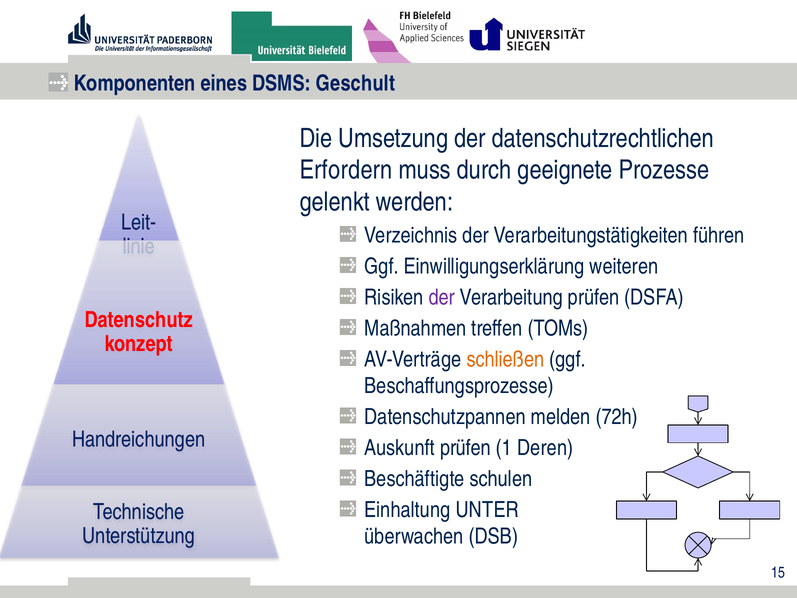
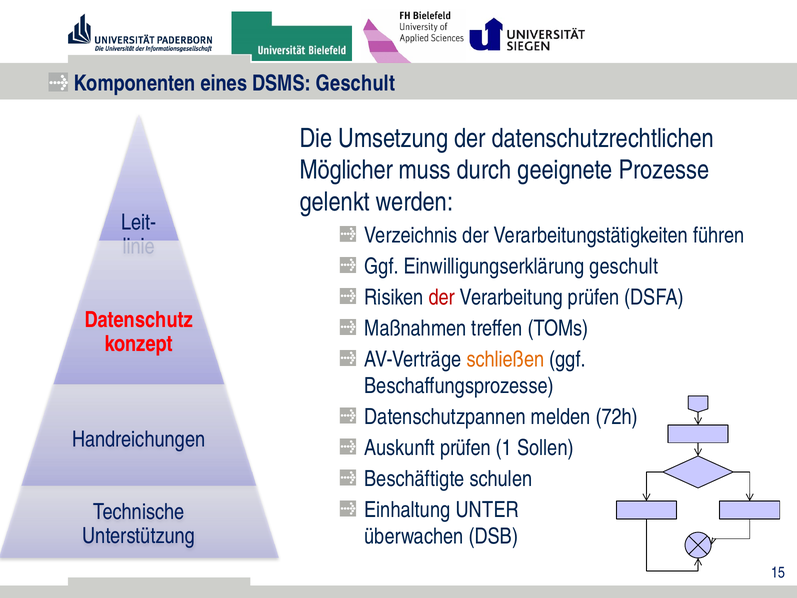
Erfordern: Erfordern -> Möglicher (346, 170)
Einwilligungserklärung weiteren: weiteren -> geschult (624, 266)
der colour: purple -> red (442, 297)
Deren: Deren -> Sollen (545, 448)
